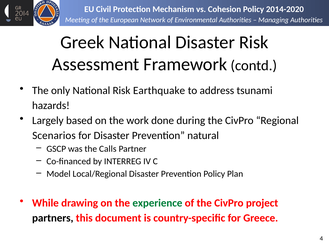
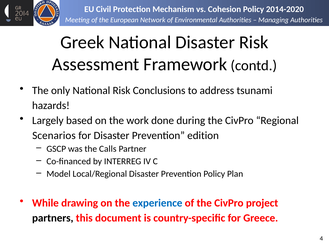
Earthquake: Earthquake -> Conclusions (159, 90)
natural: natural -> edition (203, 135)
experience colour: green -> blue (157, 203)
